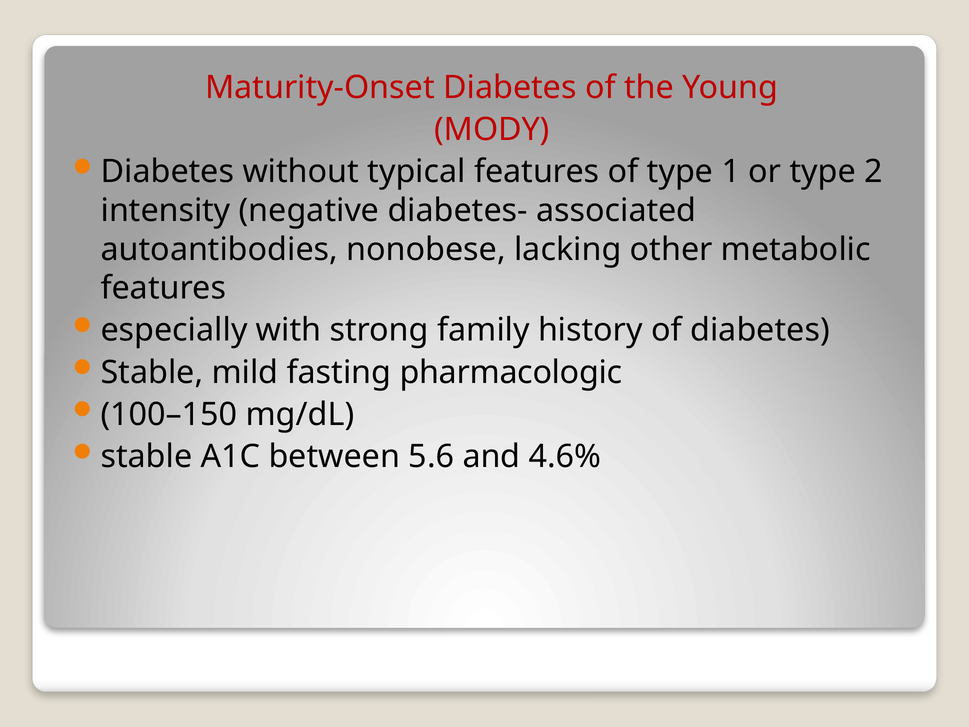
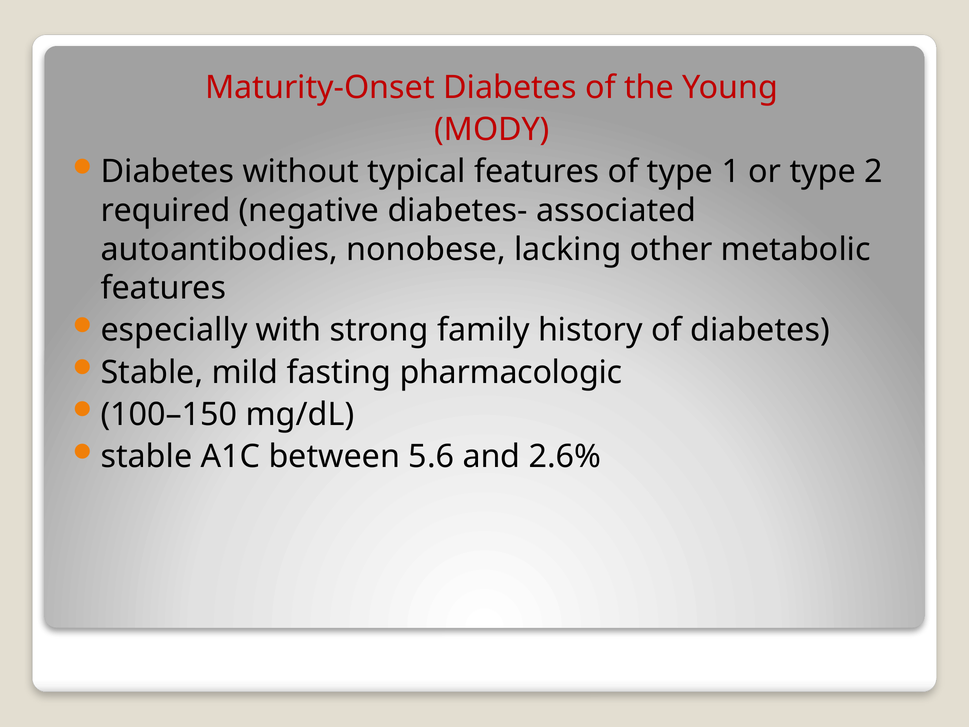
intensity: intensity -> required (166, 211)
4.6%: 4.6% -> 2.6% (565, 457)
